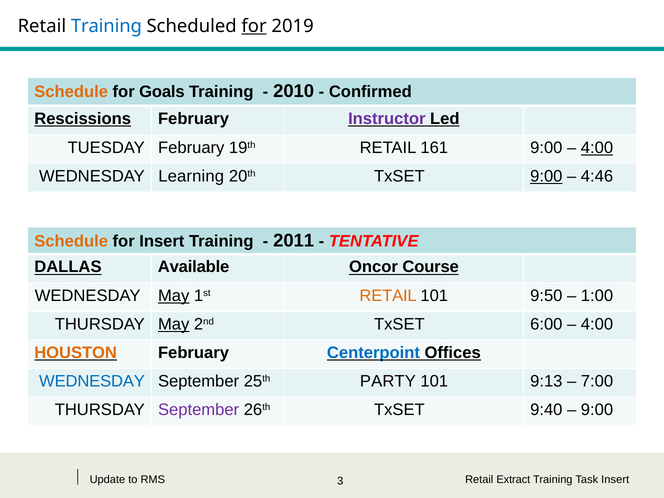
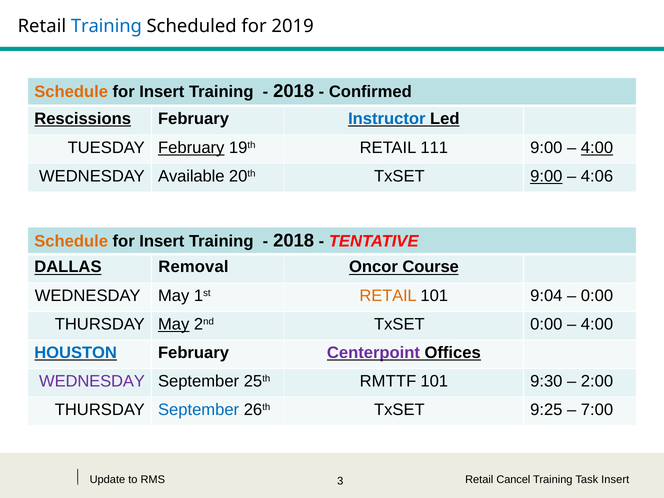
for underline: present -> none (254, 26)
Goals: Goals -> Insert (162, 92)
2010: 2010 -> 2018 (294, 91)
Instructor colour: purple -> blue (387, 119)
February underline: none -> present (191, 148)
161: 161 -> 111 (434, 148)
Learning: Learning -> Available (191, 176)
4:46: 4:46 -> 4:06 (597, 176)
2011: 2011 -> 2018 (294, 241)
Available: Available -> Removal (193, 267)
May underline: present -> none (174, 296)
9:50: 9:50 -> 9:04 (546, 296)
1:00: 1:00 -> 0:00 (597, 296)
TxSET 6:00: 6:00 -> 0:00 (546, 324)
HOUSTON colour: orange -> blue (76, 353)
Centerpoint colour: blue -> purple (373, 353)
WEDNESDAY colour: blue -> purple (92, 381)
PARTY: PARTY -> RMTTF (388, 381)
9:13: 9:13 -> 9:30 (546, 381)
7:00: 7:00 -> 2:00 (597, 381)
September colour: purple -> blue (199, 410)
9:40: 9:40 -> 9:25 (546, 410)
9:00: 9:00 -> 7:00 (597, 410)
Extract: Extract -> Cancel (513, 480)
